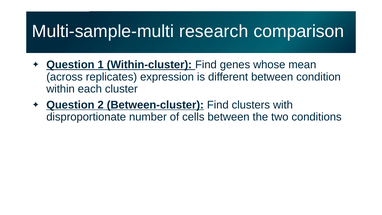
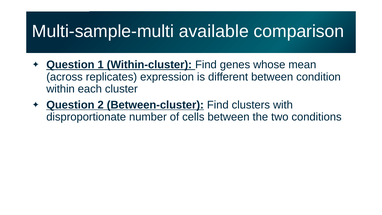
research: research -> available (214, 31)
